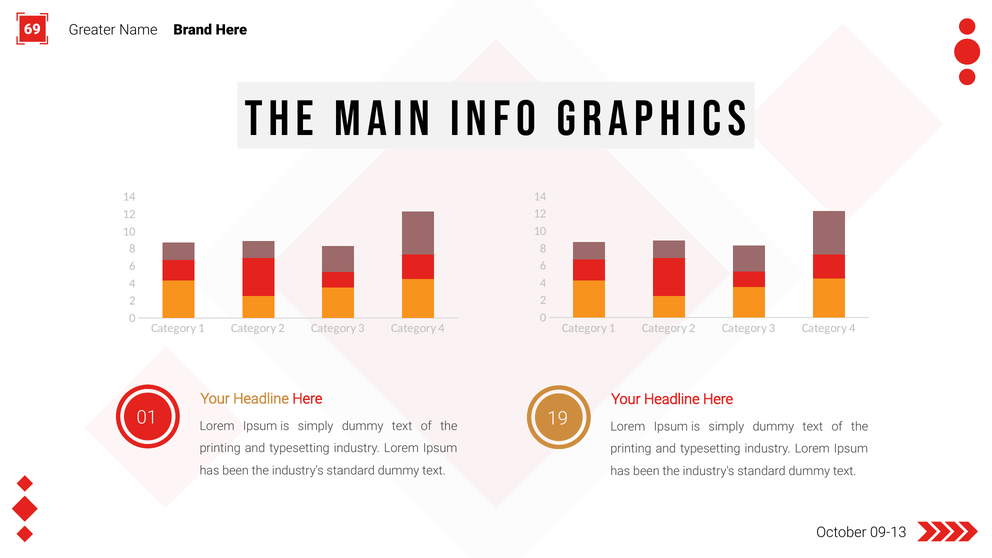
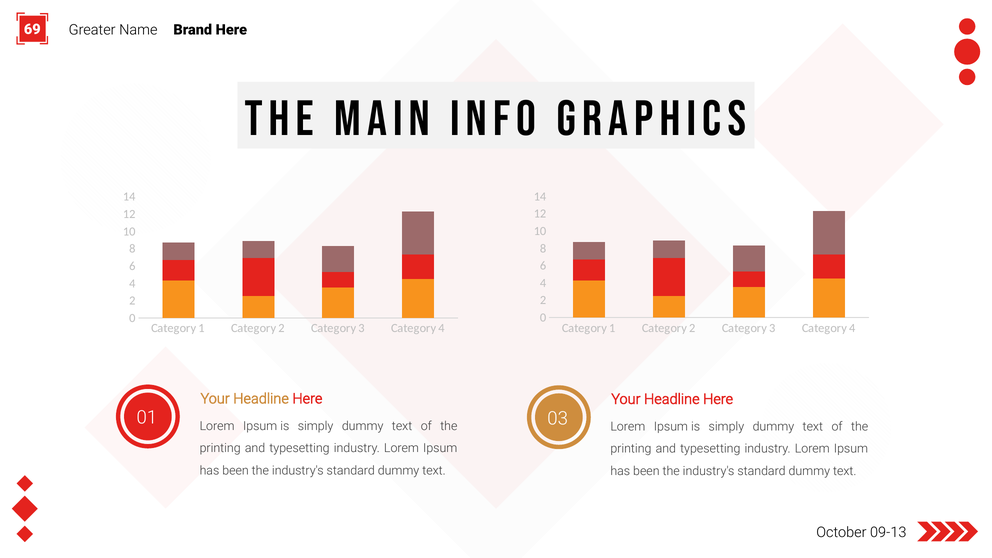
19: 19 -> 03 (558, 419)
